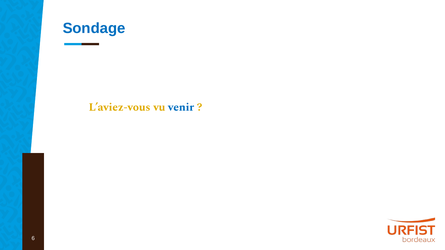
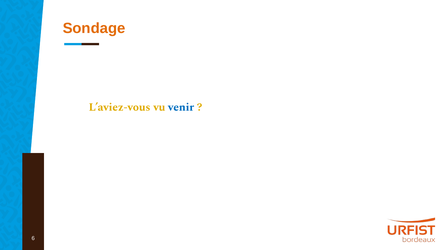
Sondage colour: blue -> orange (94, 28)
